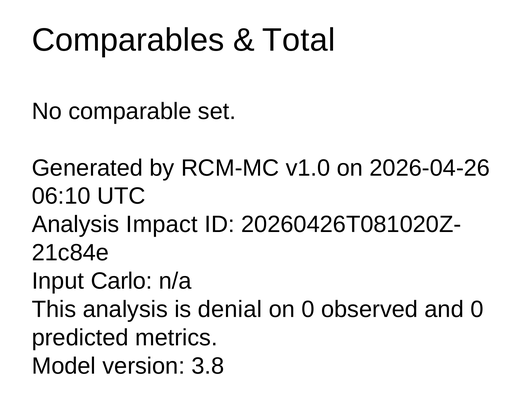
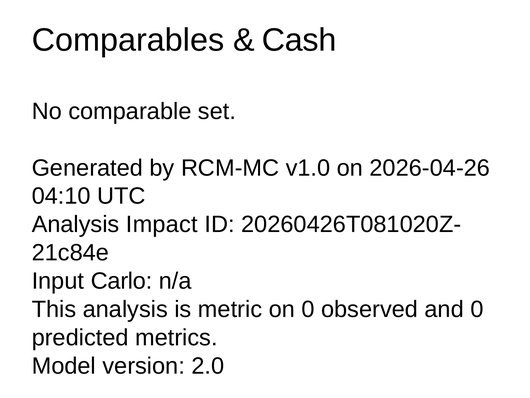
Total: Total -> Cash (299, 40)
06:10: 06:10 -> 04:10 (61, 196)
denial: denial -> metric (230, 309)
3.8: 3.8 -> 2.0 (208, 366)
